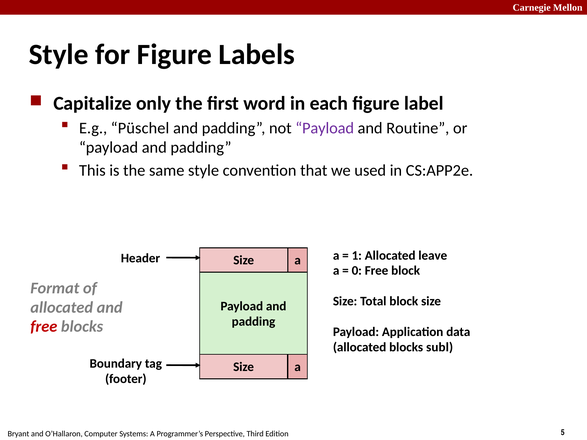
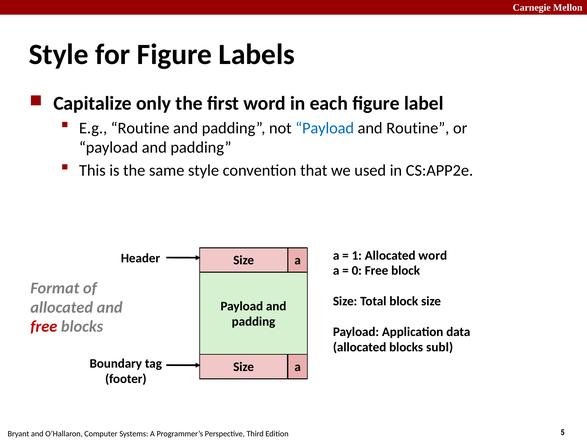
E.g Püschel: Püschel -> Routine (140, 128)
Payload colour: purple -> blue (325, 128)
Allocated leave: leave -> word (433, 256)
